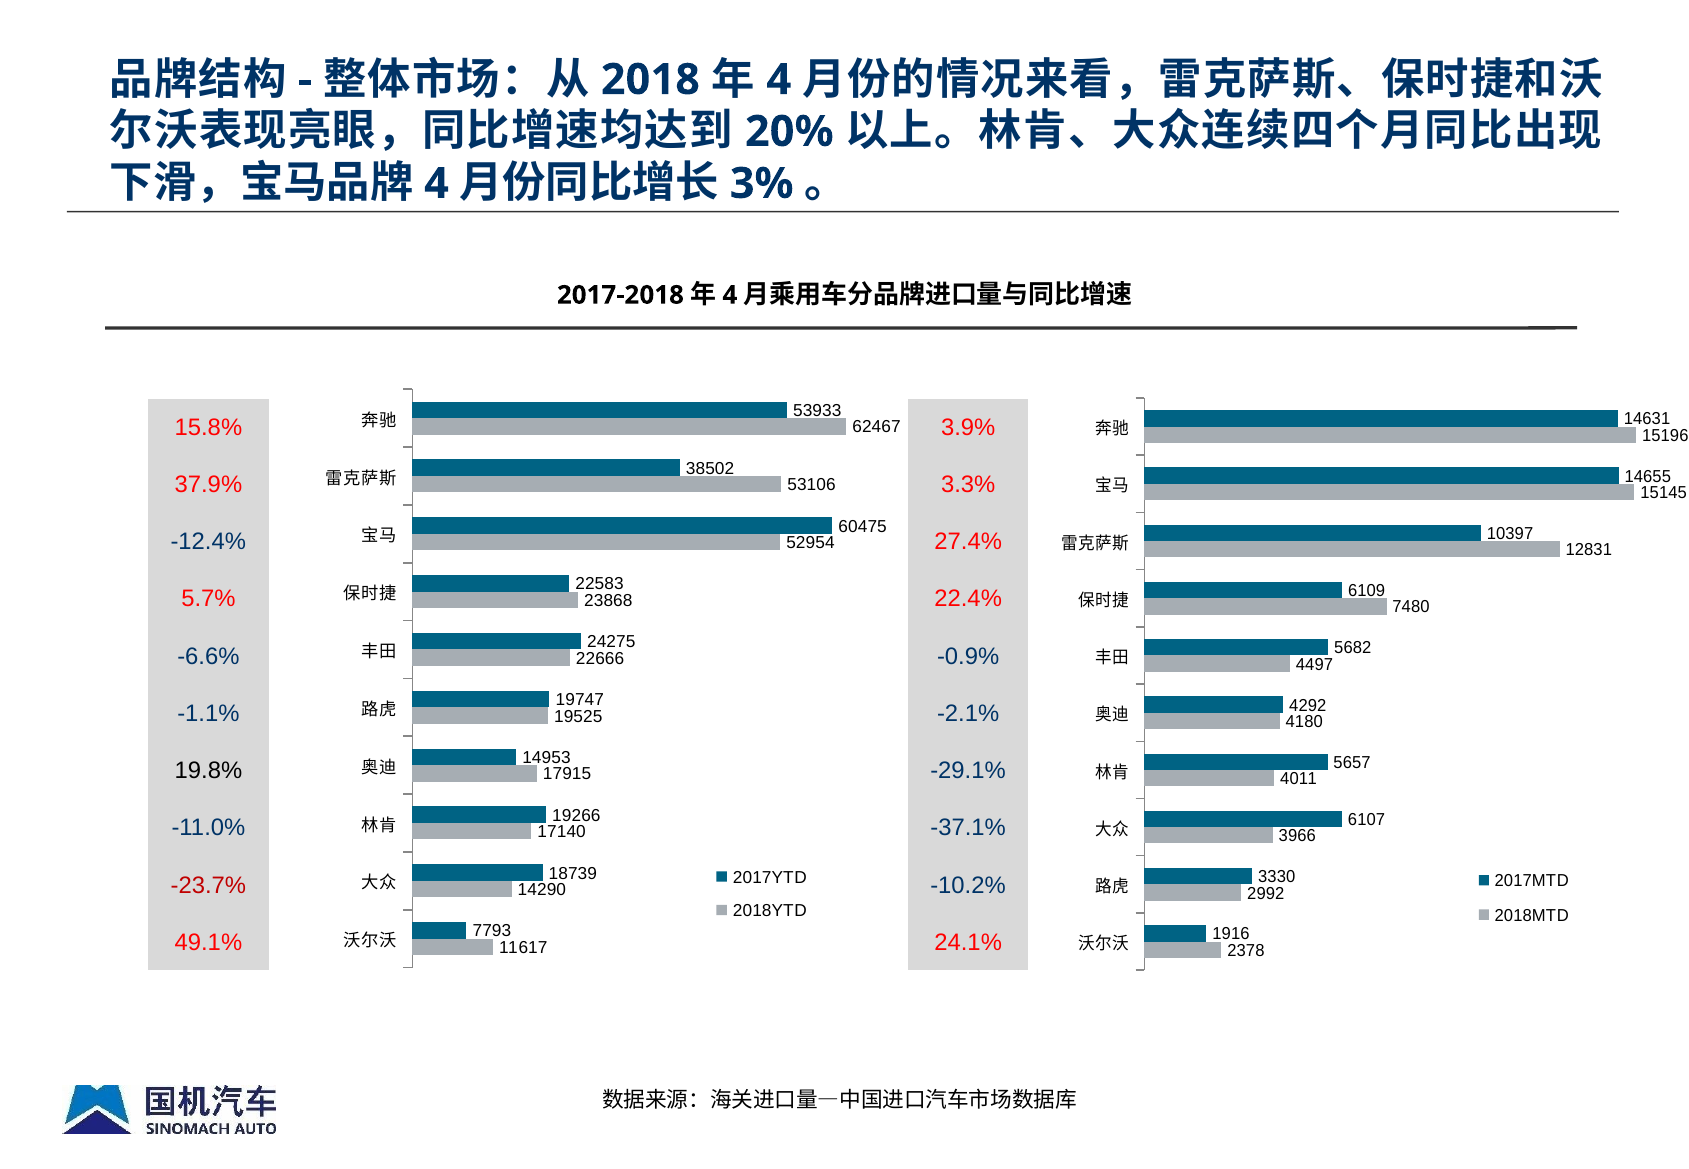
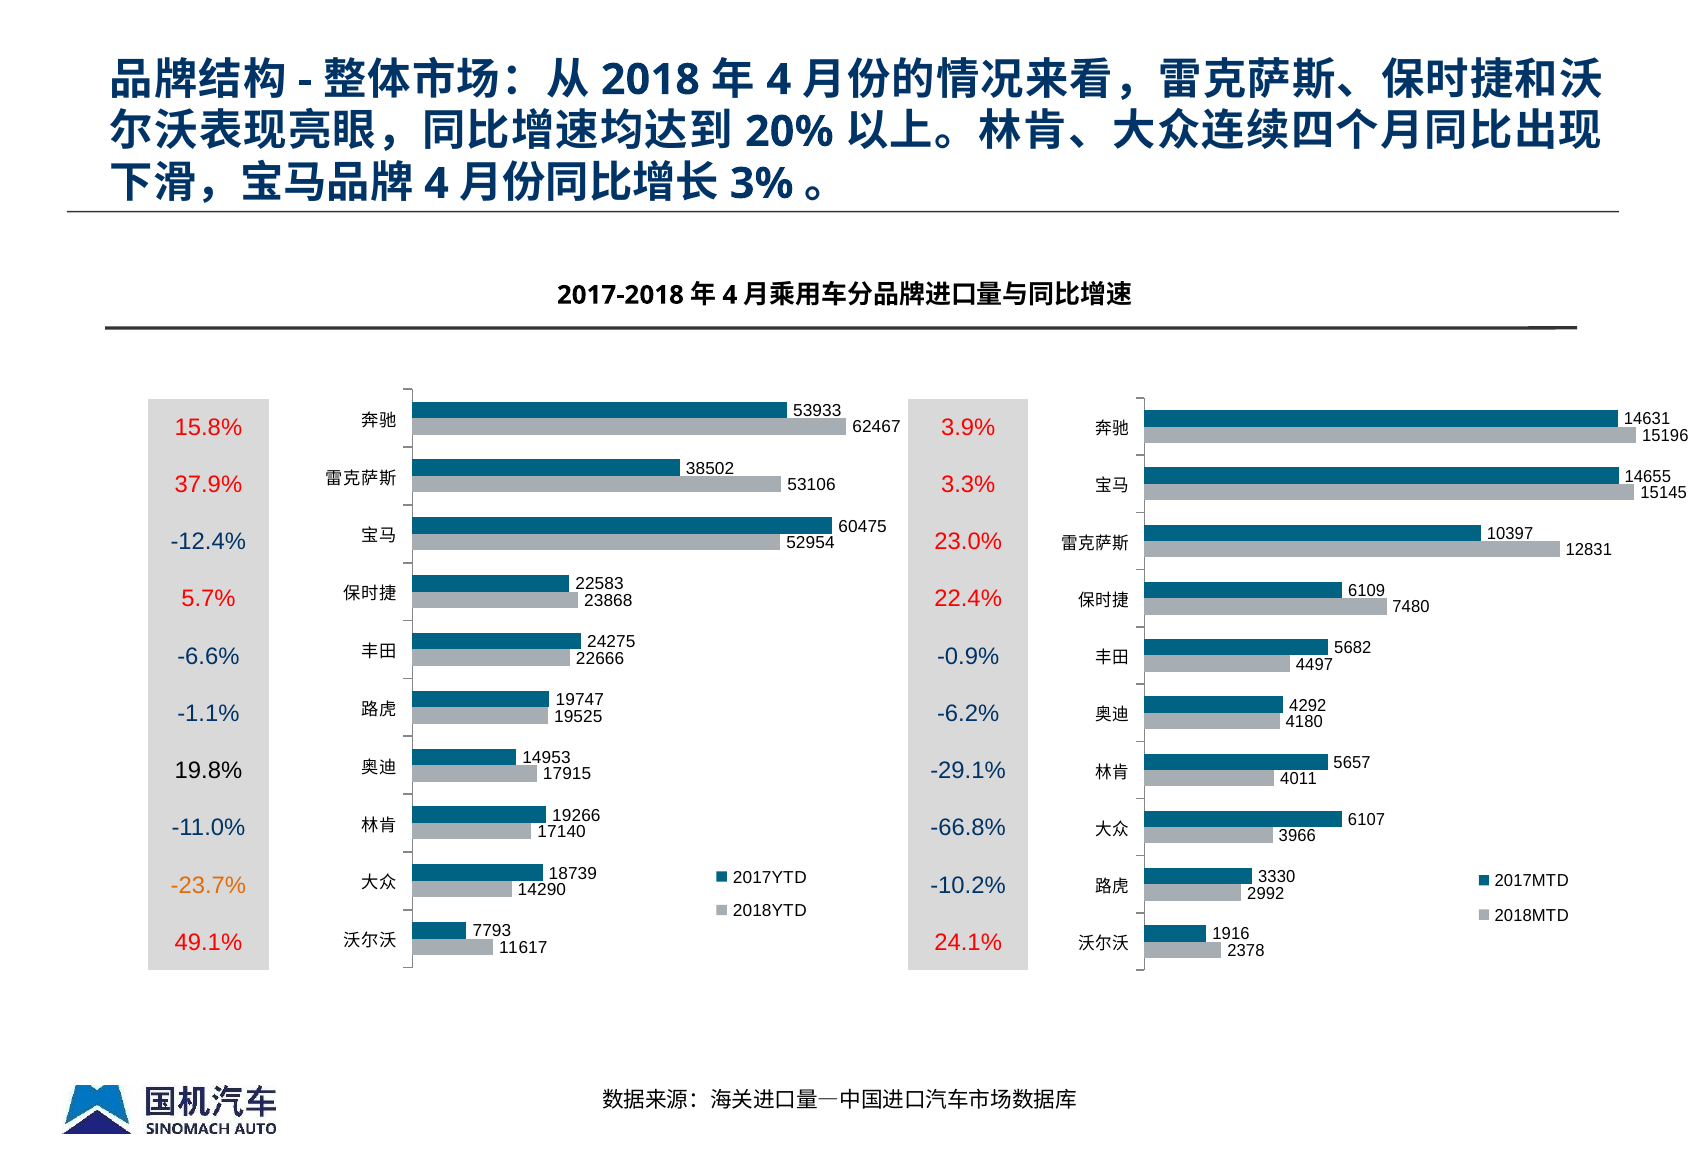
27.4%: 27.4% -> 23.0% (968, 542)
-2.1%: -2.1% -> -6.2% (968, 714)
-37.1%: -37.1% -> -66.8% (968, 828)
-23.7% colour: red -> orange (208, 885)
